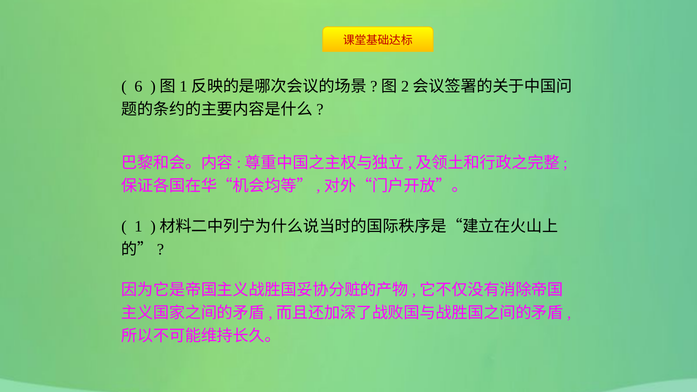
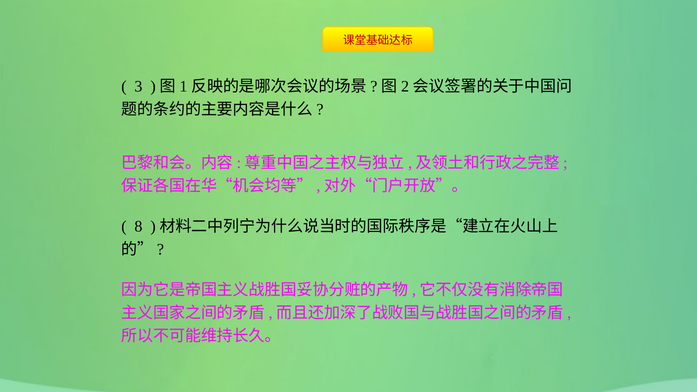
6: 6 -> 3 (138, 86)
1: 1 -> 8 (138, 227)
